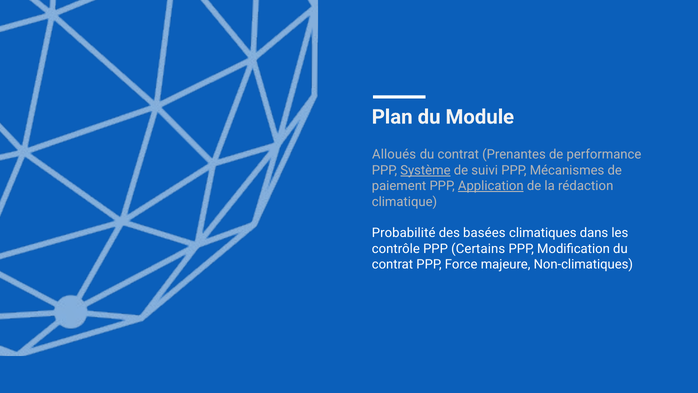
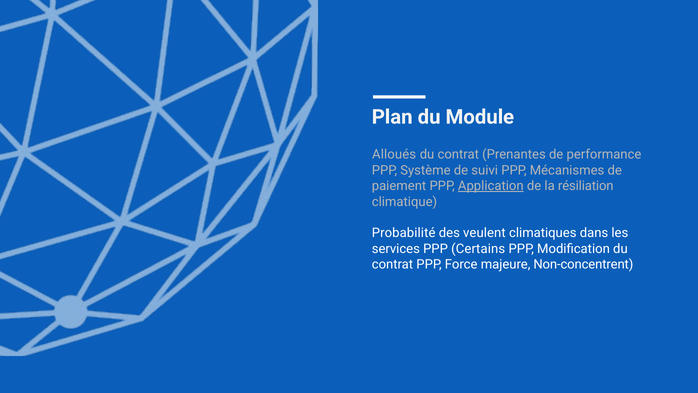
Système underline: present -> none (425, 170)
rédaction: rédaction -> résiliation (586, 186)
basées: basées -> veulent (484, 233)
contrôle: contrôle -> services (396, 249)
Non-climatiques: Non-climatiques -> Non-concentrent (583, 264)
